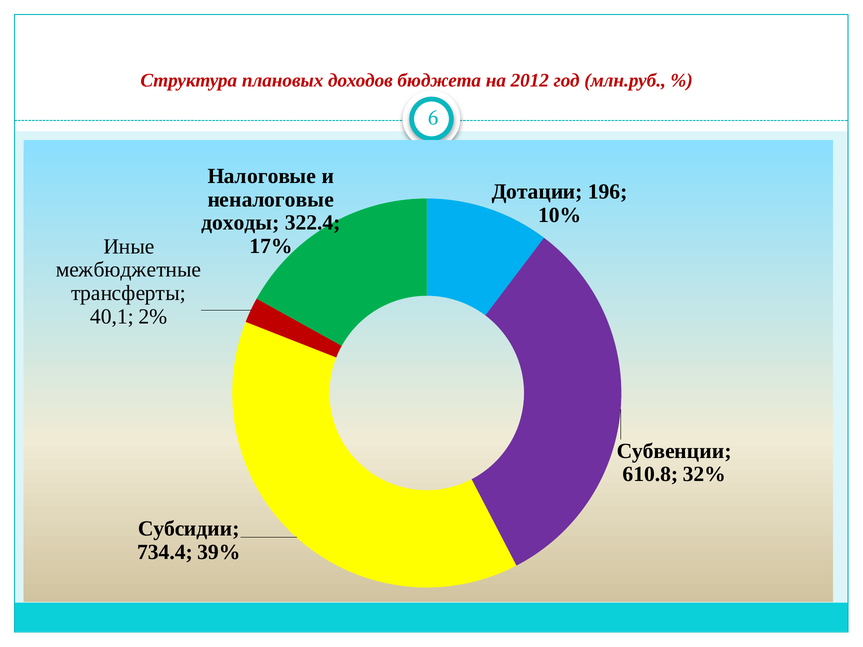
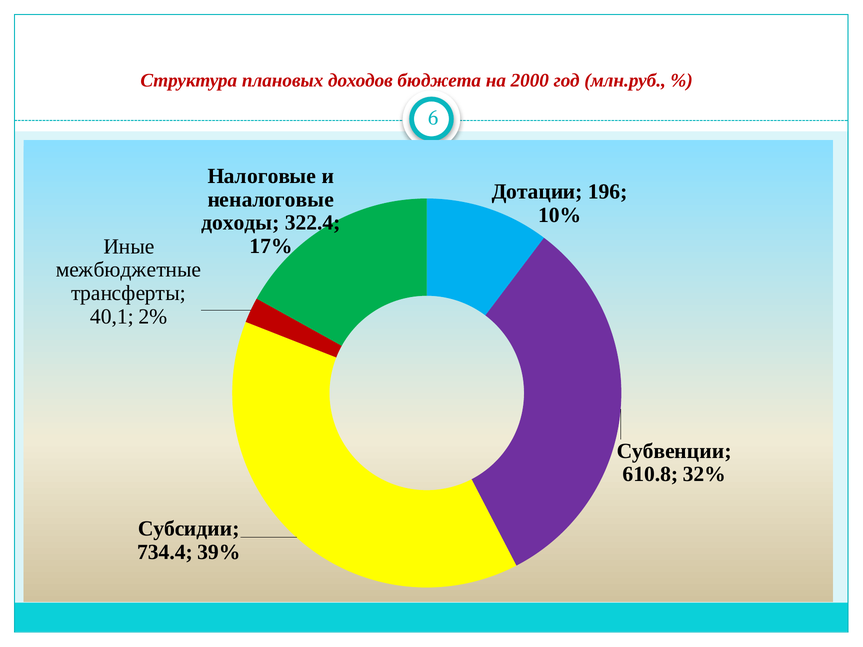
2012: 2012 -> 2000 (530, 80)
